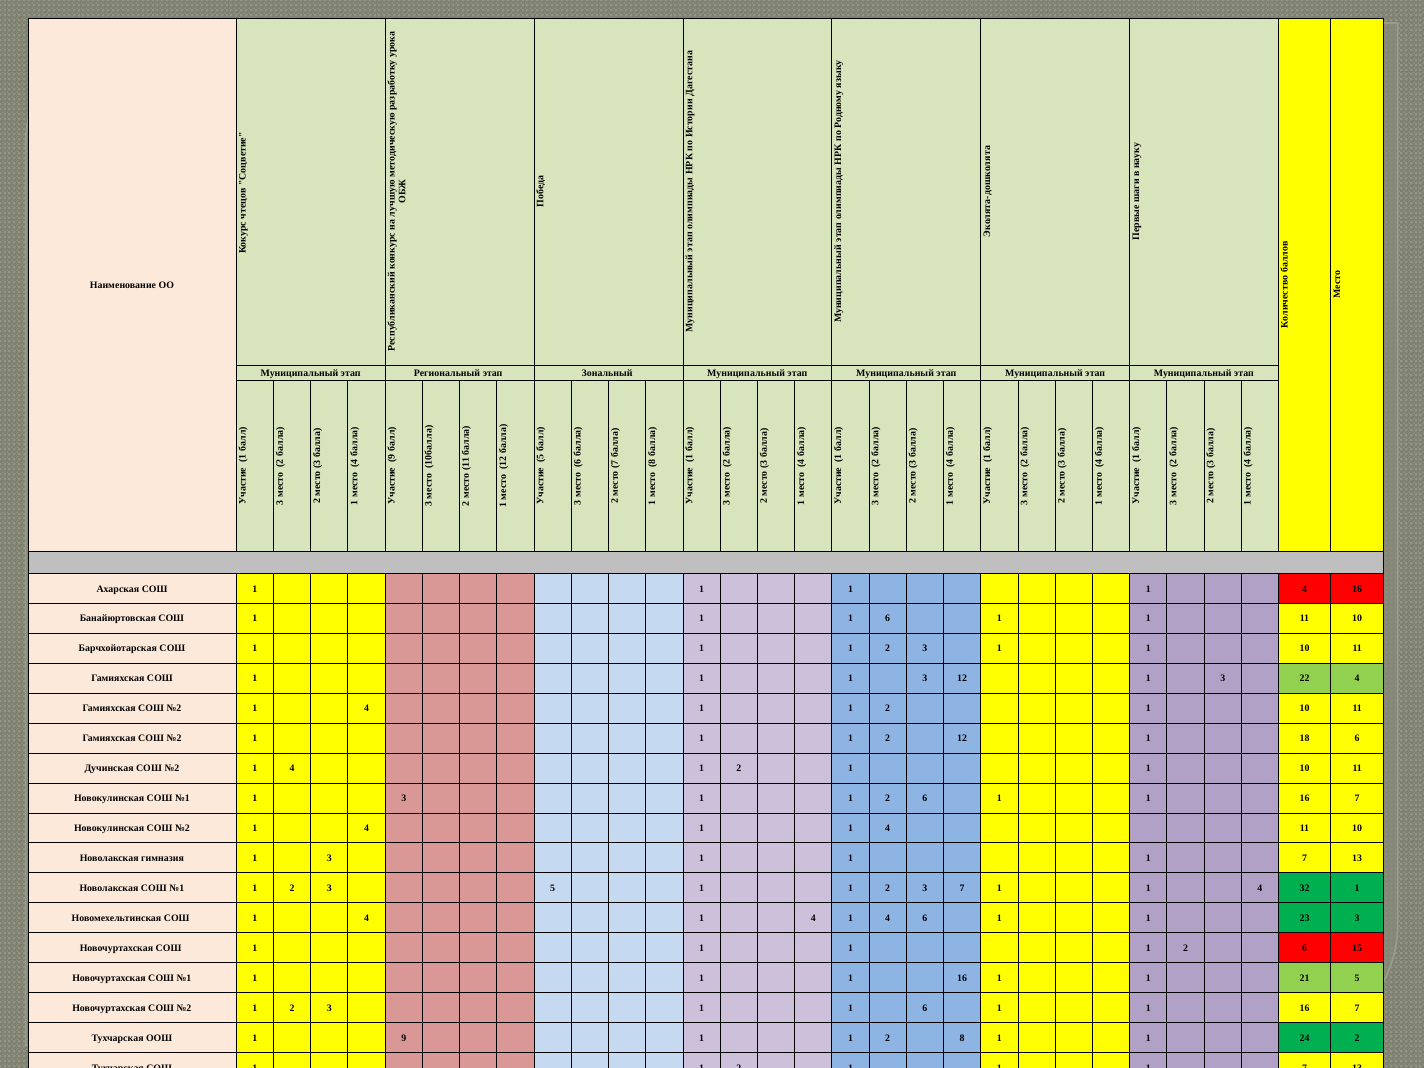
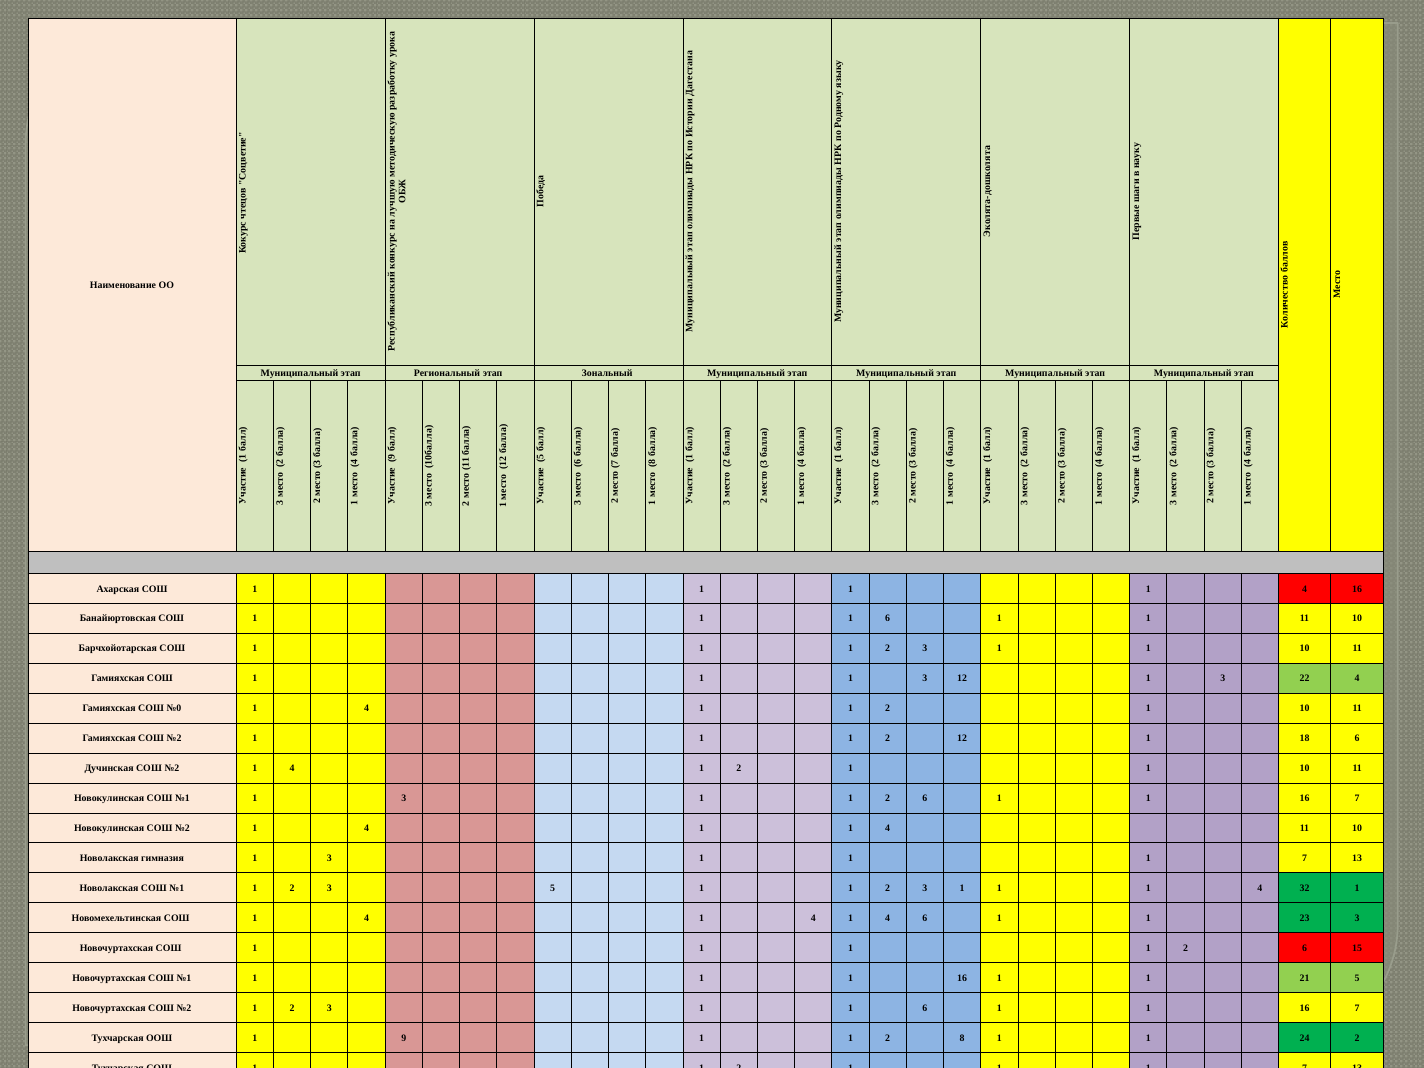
№2: №2 -> №0 (174, 709)
7: 7 -> 1 (962, 888)
